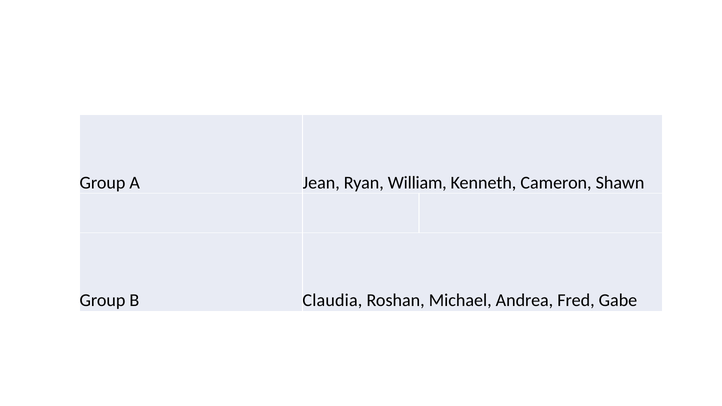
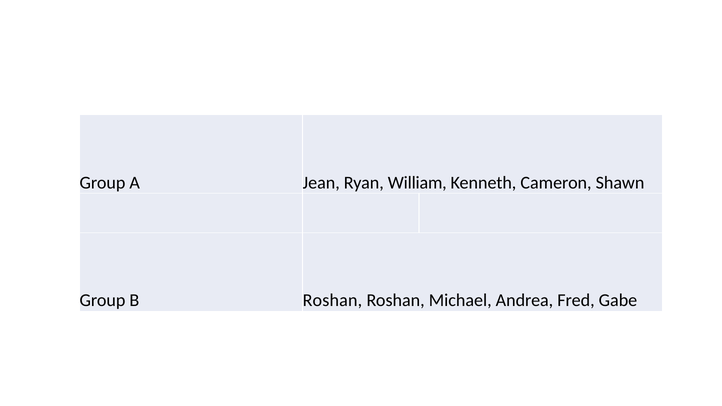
B Claudia: Claudia -> Roshan (332, 301)
